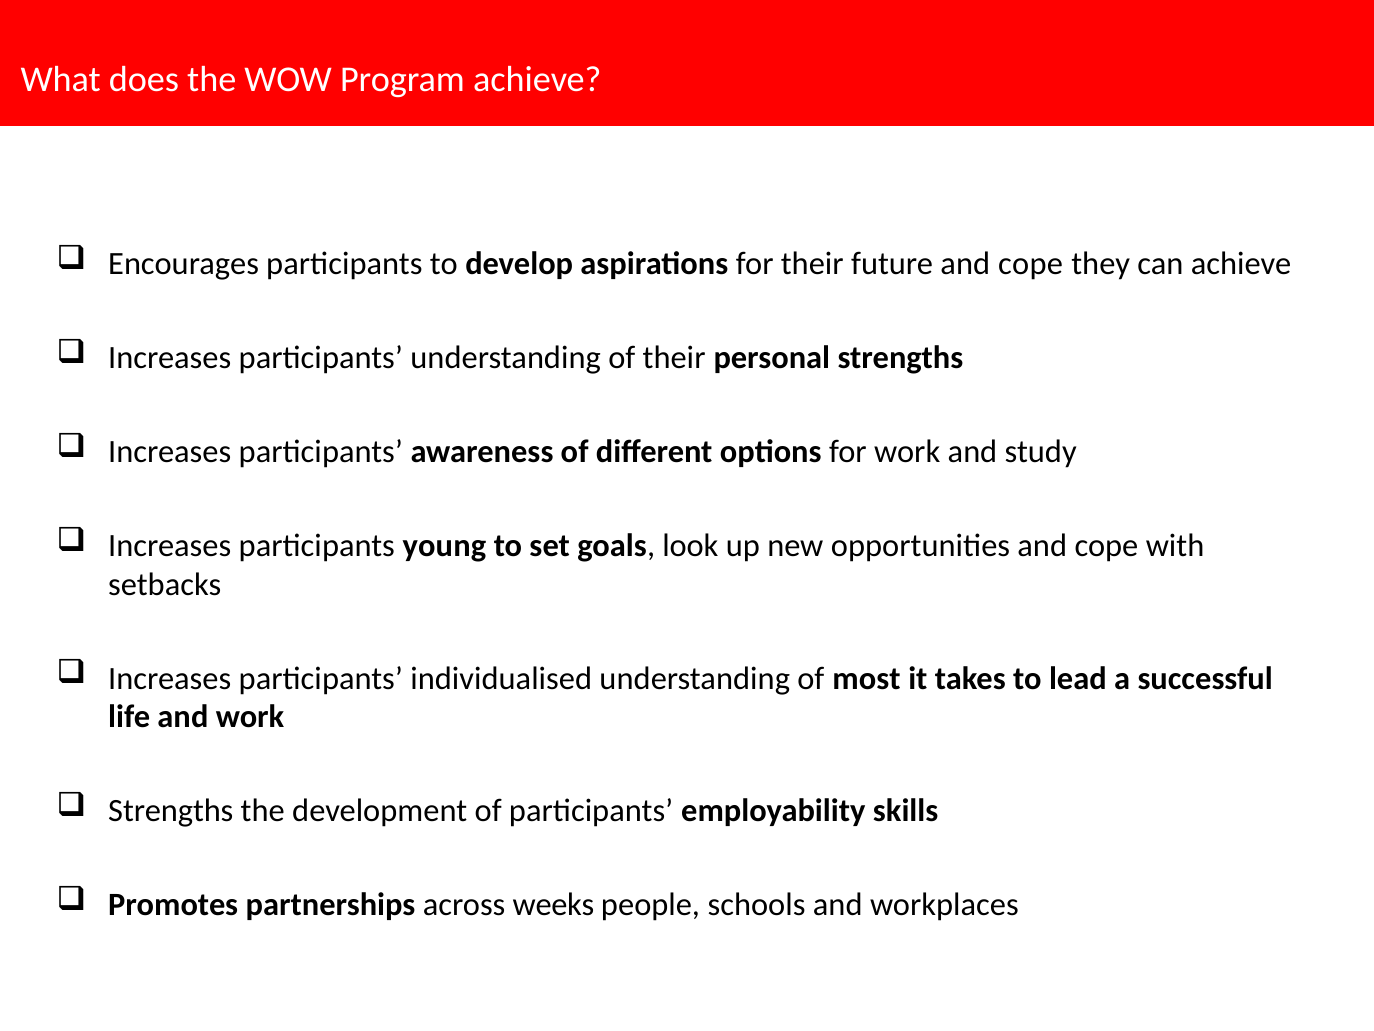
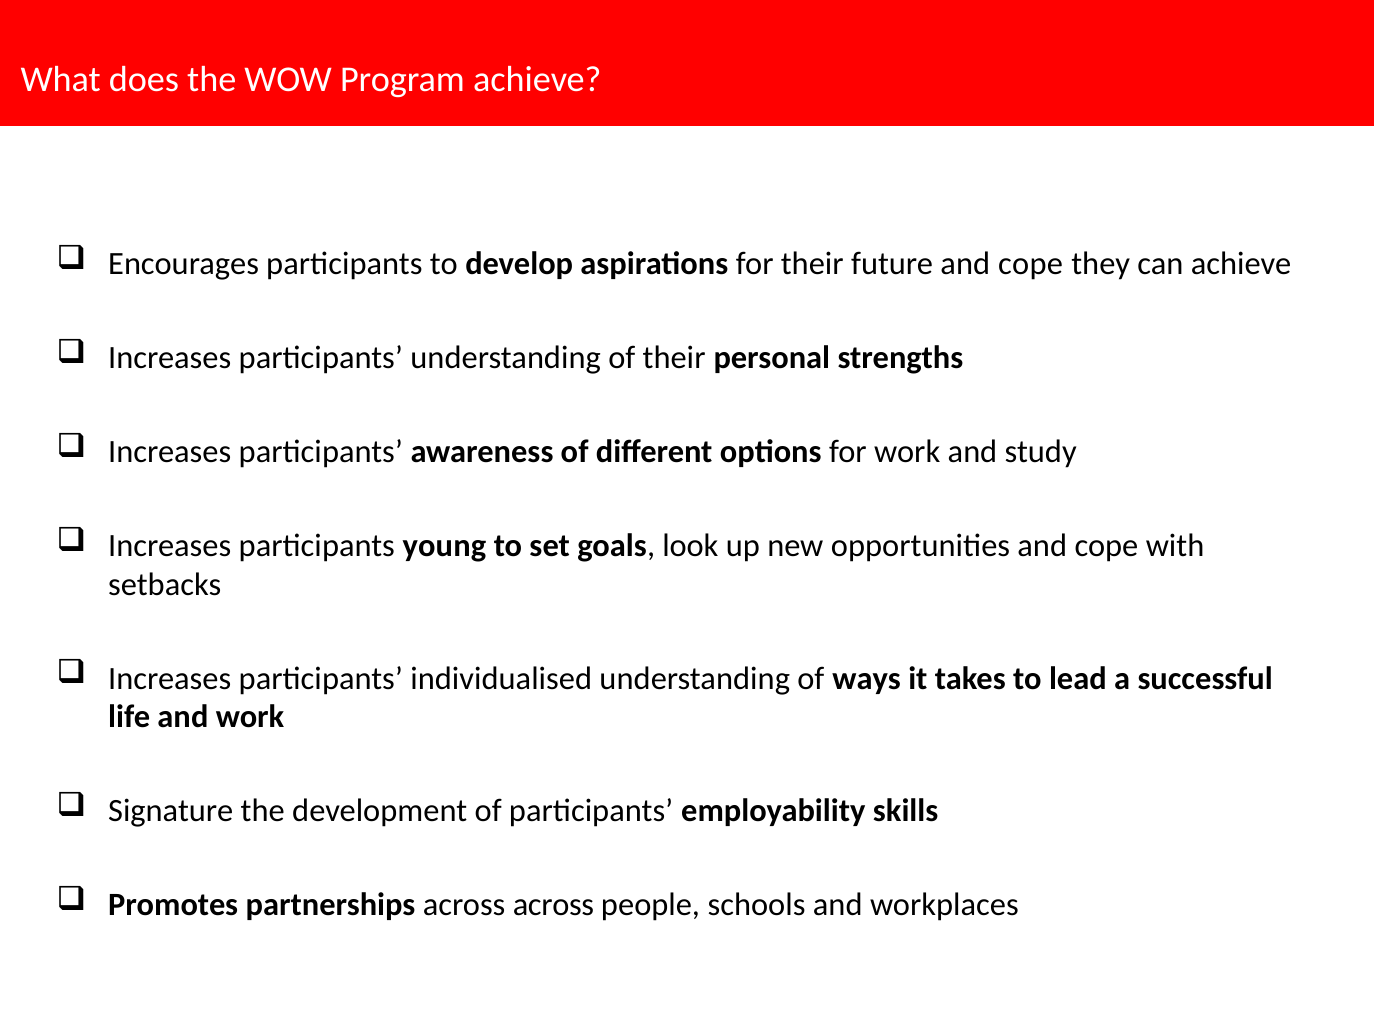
most: most -> ways (867, 678)
Strengths: Strengths -> Signature (171, 811)
across weeks: weeks -> across (553, 905)
